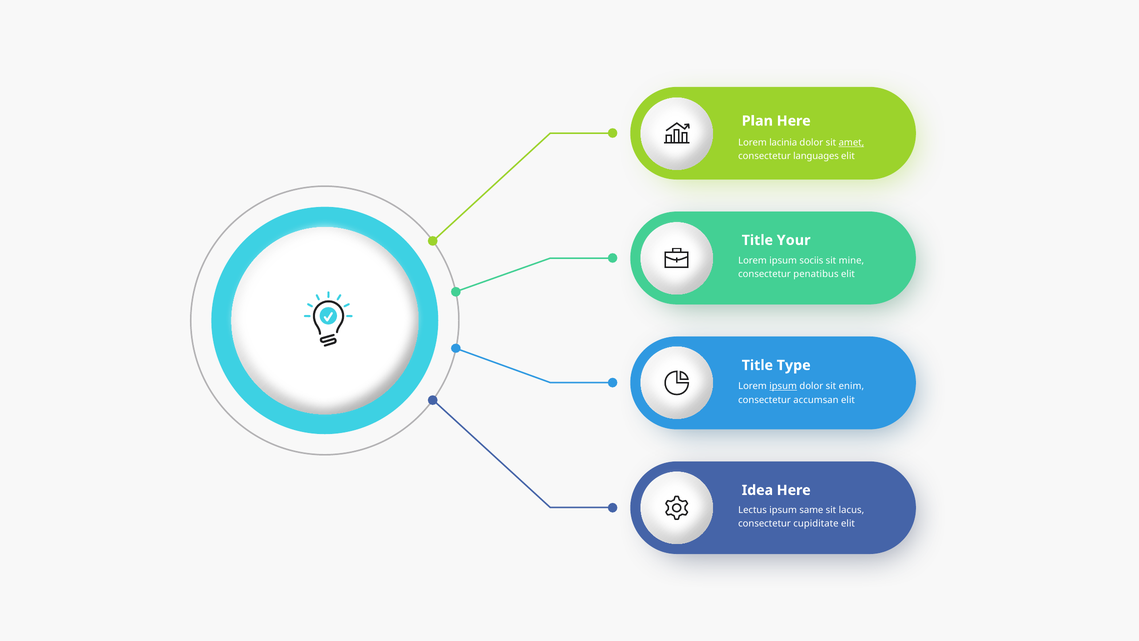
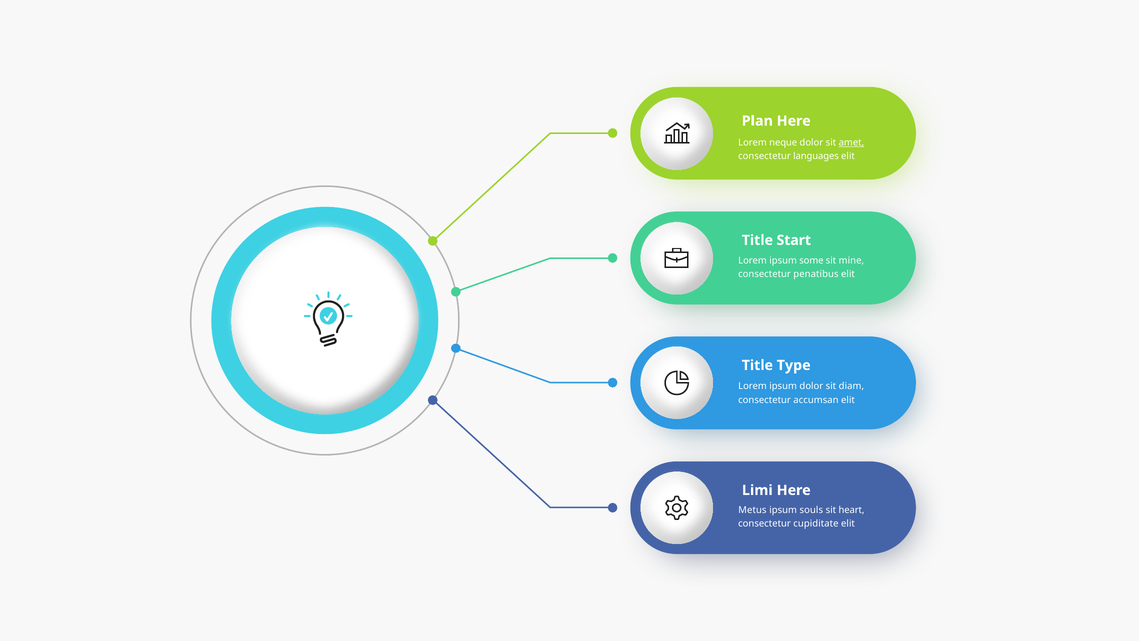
lacinia: lacinia -> neque (783, 142)
Your: Your -> Start (794, 240)
sociis: sociis -> some (811, 260)
ipsum underline: present -> none (783, 386)
enim: enim -> diam (851, 386)
Idea: Idea -> Limi (757, 490)
Lectus: Lectus -> Metus (752, 510)
same: same -> souls (811, 510)
lacus: lacus -> heart (851, 510)
